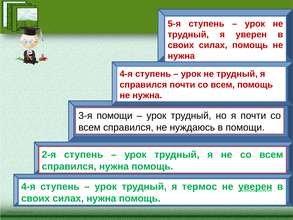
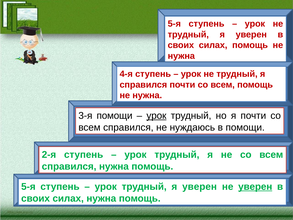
урок underline: none -> present (156, 116)
4-я: 4-я -> 5-я (28, 187)
урок трудный я термос: термос -> уверен (200, 187)
